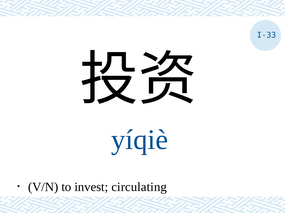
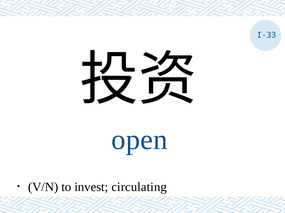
yíqiè: yíqiè -> open (139, 140)
